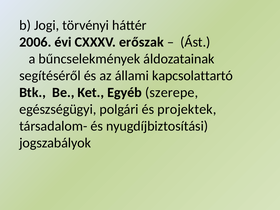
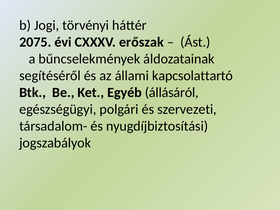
2006: 2006 -> 2075 (35, 42)
szerepe: szerepe -> állásáról (172, 93)
projektek: projektek -> szervezeti (187, 109)
